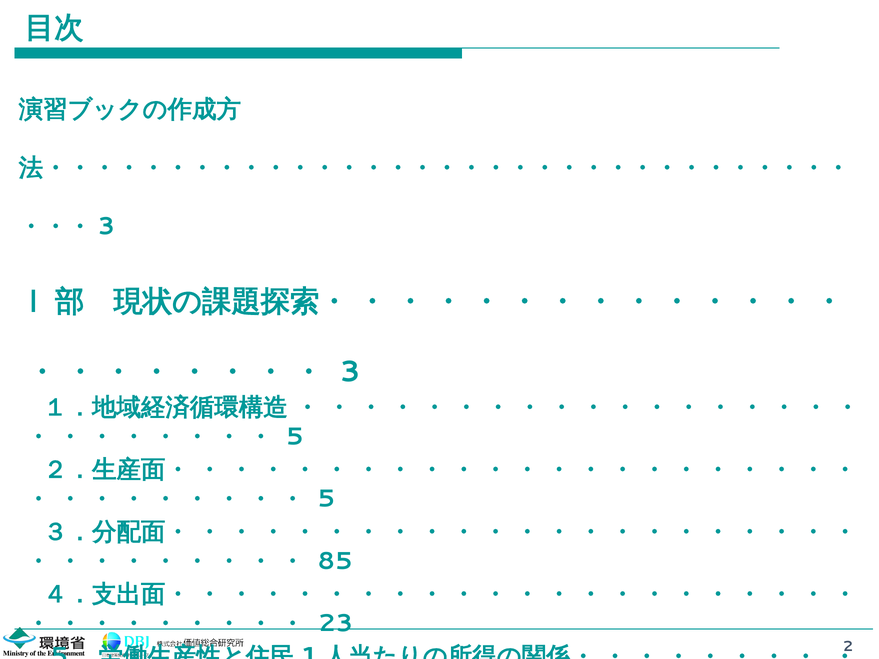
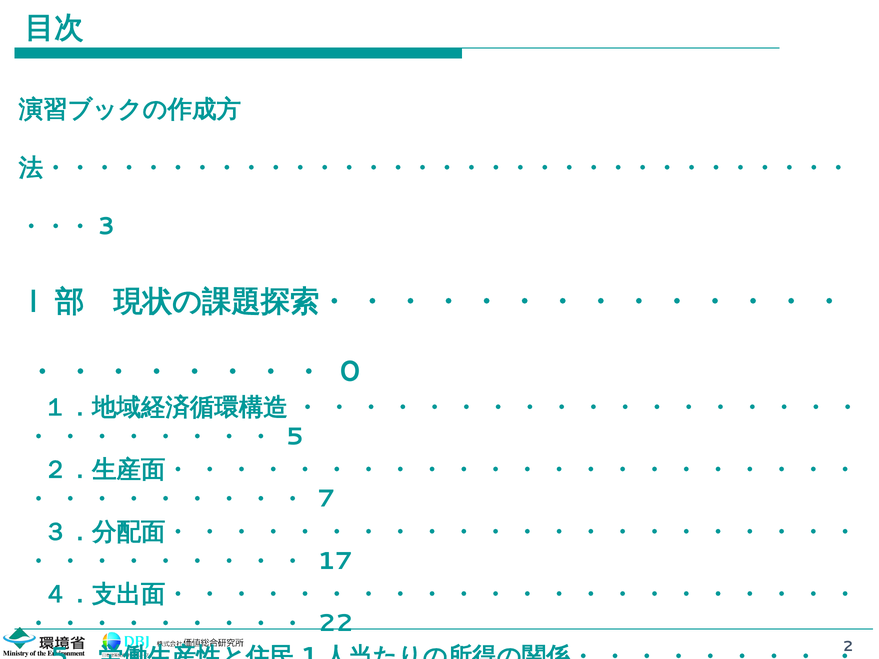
3: 3 -> 0 (350, 372)
5: 5 -> 7 (327, 499)
85: 85 -> 17 (335, 561)
23: 23 -> 22 (336, 624)
